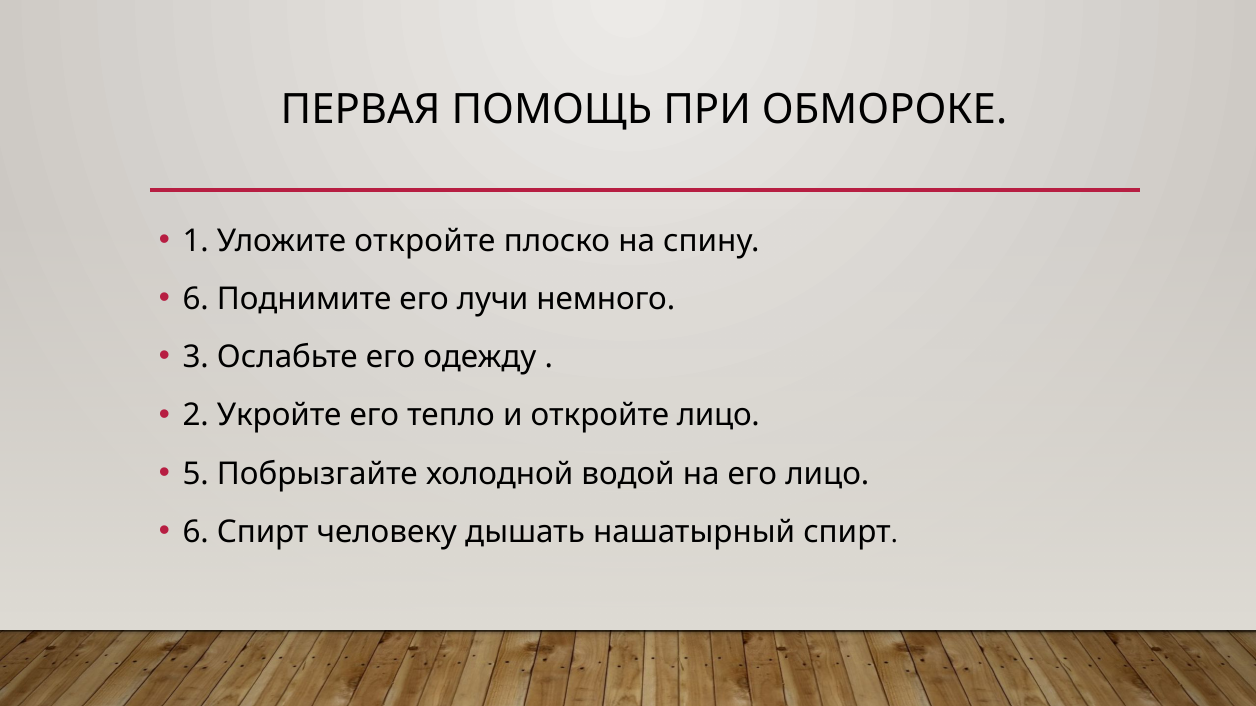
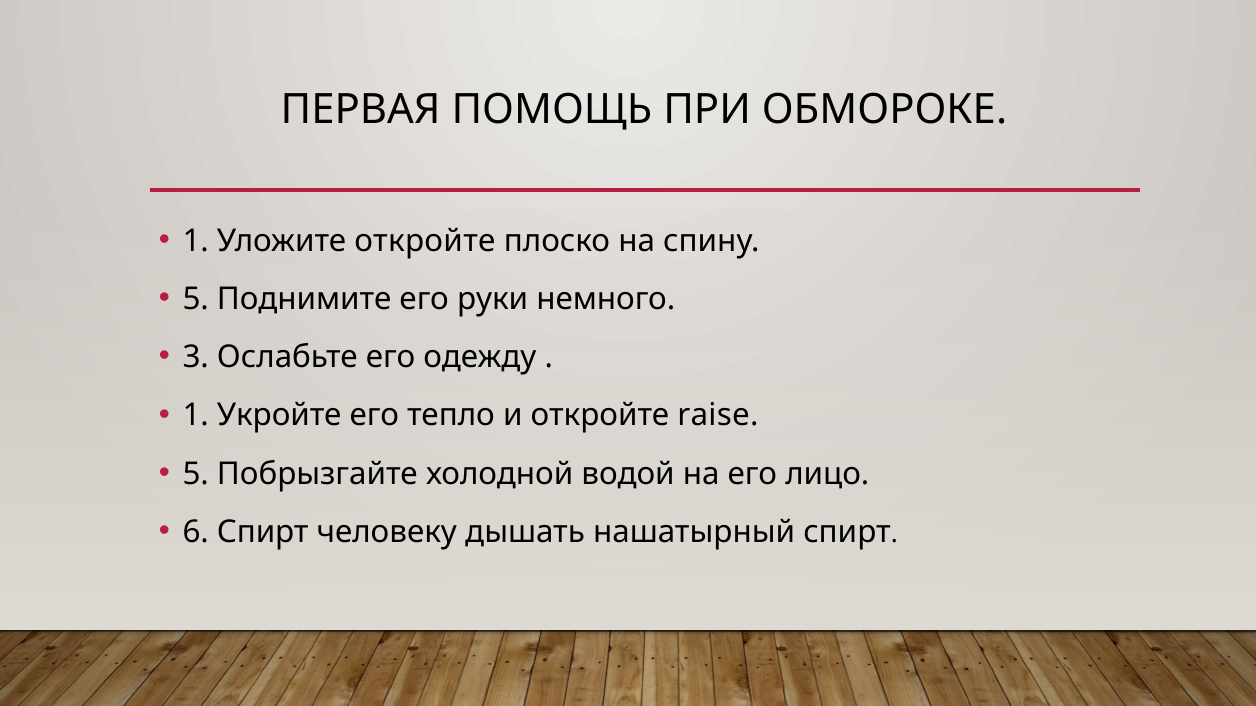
6: 6 -> 5 (196, 299)
лучи: лучи -> руки (493, 299)
2: 2 -> 1 (196, 416)
откройте лицо: лицо -> raise (718, 416)
